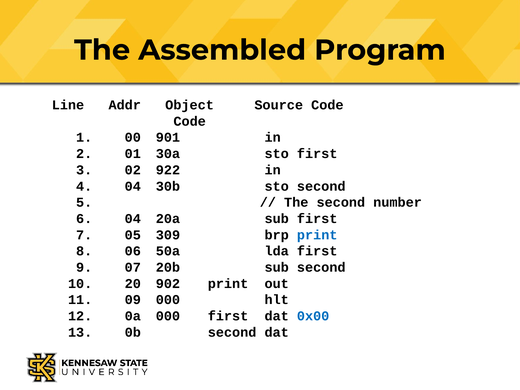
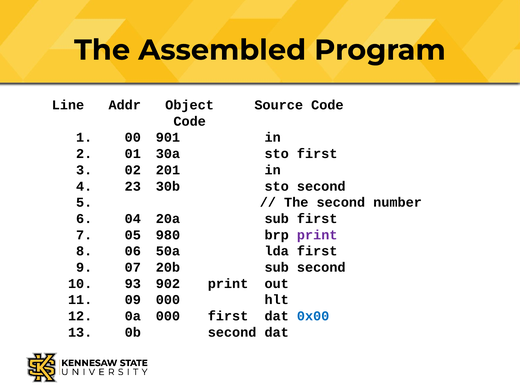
922: 922 -> 201 (168, 170)
4 04: 04 -> 23 (133, 186)
309: 309 -> 980 (168, 235)
print colour: blue -> purple (317, 235)
20: 20 -> 93 (133, 284)
